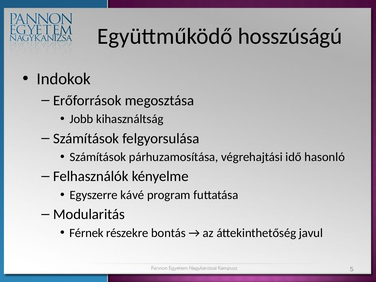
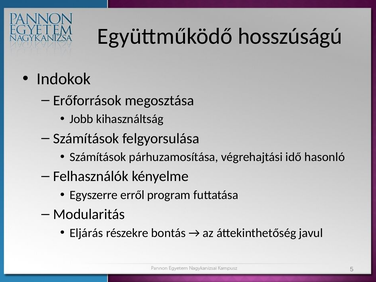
kávé: kávé -> erről (132, 195)
Férnek: Férnek -> Eljárás (86, 233)
